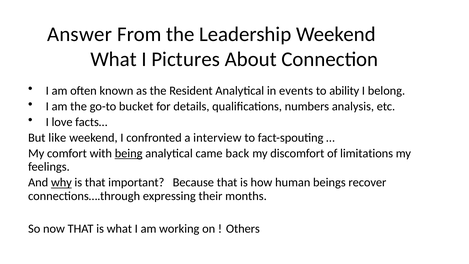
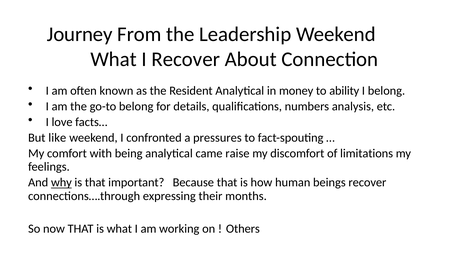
Answer: Answer -> Journey (80, 34)
I Pictures: Pictures -> Recover (186, 59)
events: events -> money (296, 91)
go-to bucket: bucket -> belong (136, 106)
interview: interview -> pressures (217, 138)
being underline: present -> none (129, 153)
back: back -> raise (237, 153)
